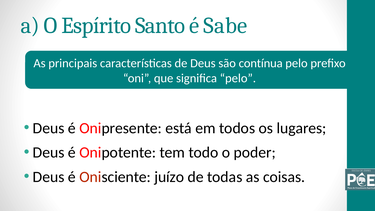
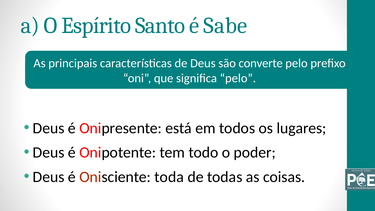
contínua: contínua -> converte (261, 63)
juízo: juízo -> toda (169, 177)
